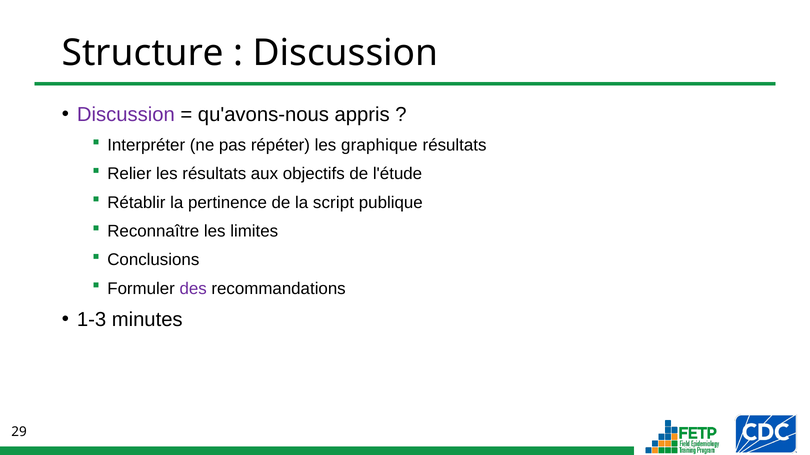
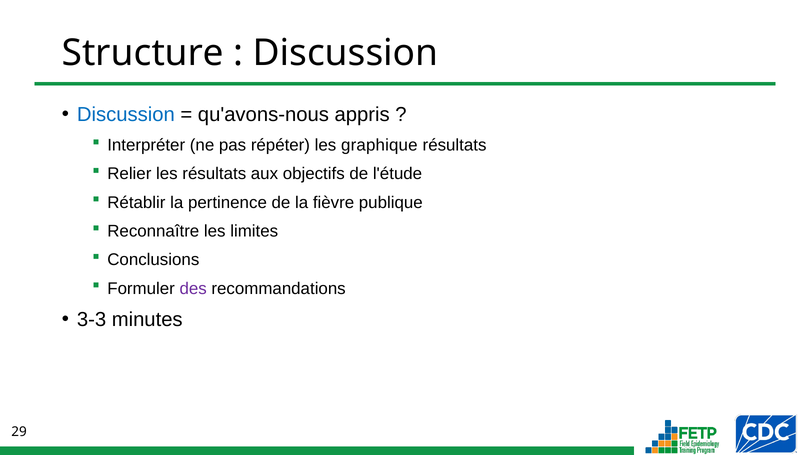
Discussion colour: purple -> blue (126, 115)
script: script -> fièvre (334, 203)
1-3: 1-3 -> 3-3 (92, 320)
